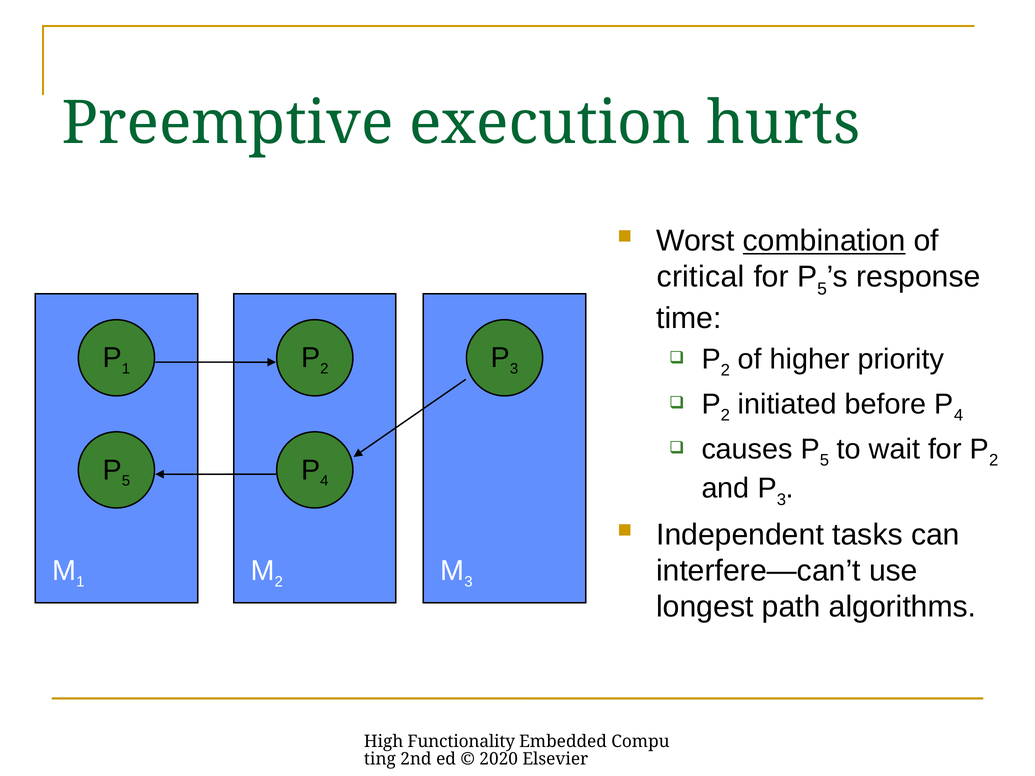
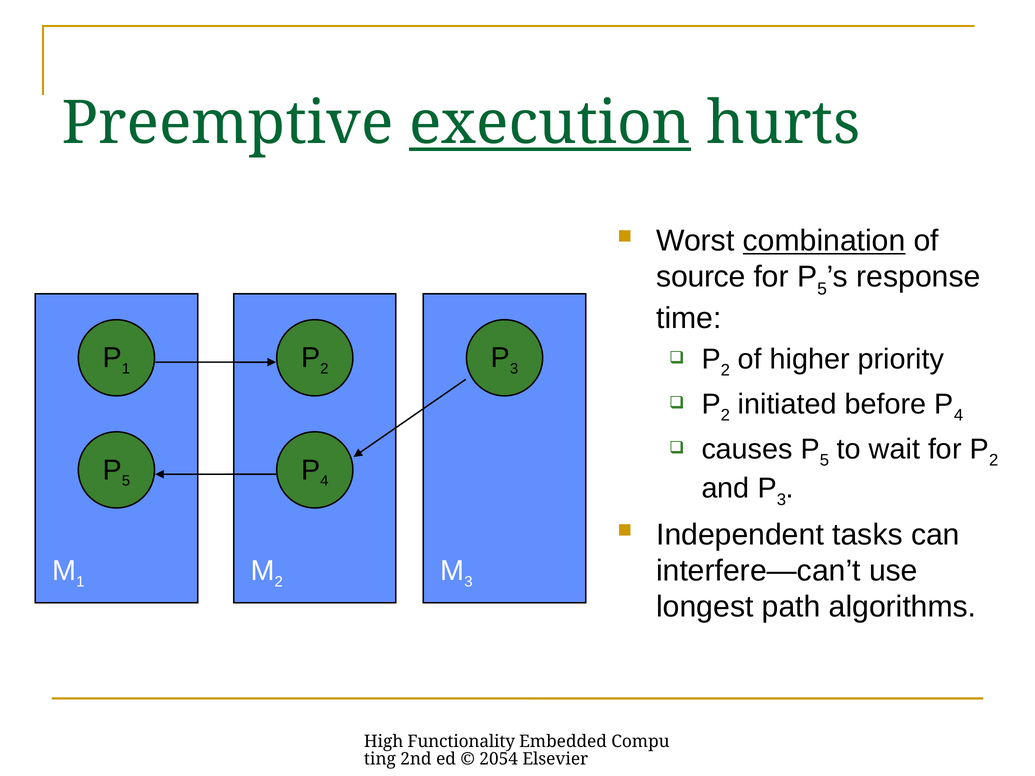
execution underline: none -> present (550, 123)
critical: critical -> source (701, 277)
2020: 2020 -> 2054 (499, 759)
